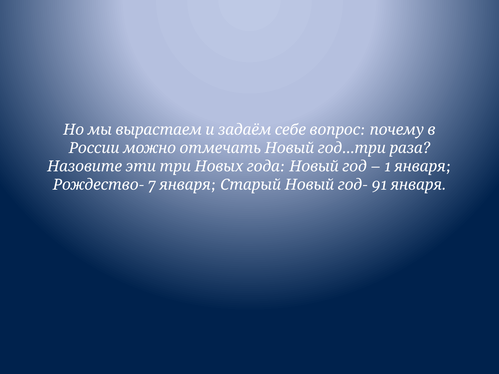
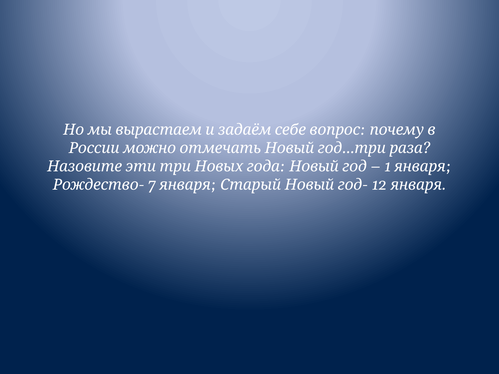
91: 91 -> 12 (379, 185)
